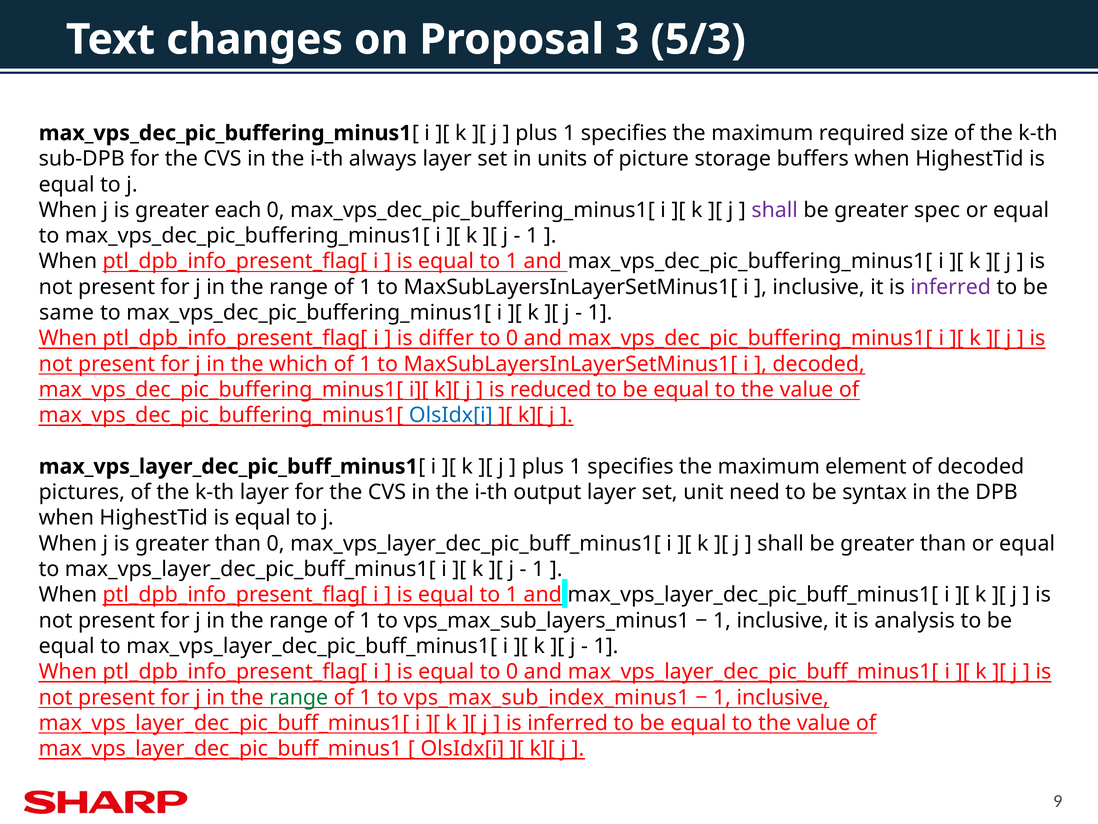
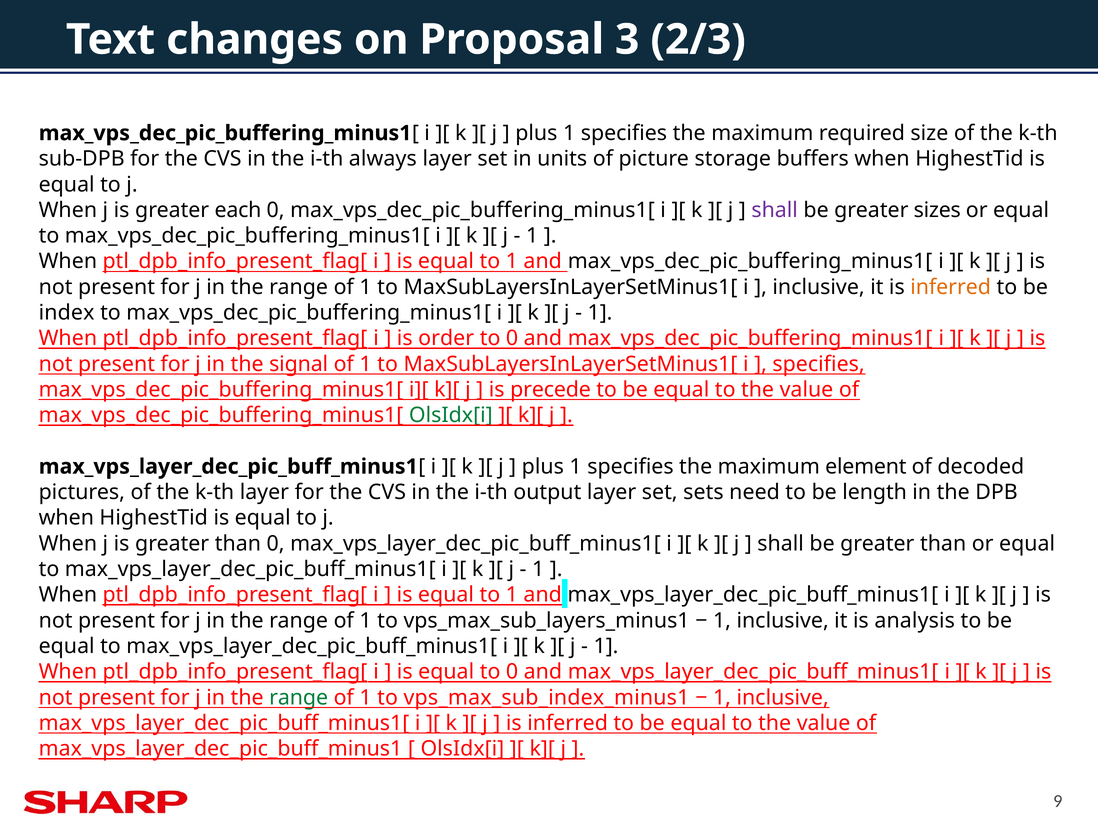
5/3: 5/3 -> 2/3 (698, 40)
spec: spec -> sizes (937, 210)
inferred colour: purple -> orange (951, 287)
same: same -> index (67, 313)
differ: differ -> order (446, 338)
which: which -> signal (299, 364)
decoded: decoded -> specifies (819, 364)
reduced: reduced -> precede (551, 389)
OlsIdx[i colour: blue -> green (451, 415)
unit: unit -> sets (703, 492)
syntax: syntax -> length (875, 492)
